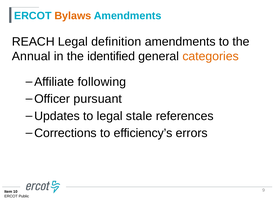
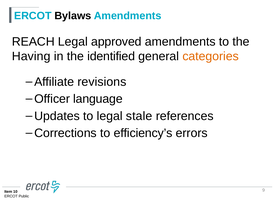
Bylaws colour: orange -> black (73, 16)
definition: definition -> approved (116, 42)
Annual: Annual -> Having (31, 56)
following: following -> revisions (102, 82)
pursuant: pursuant -> language (98, 99)
